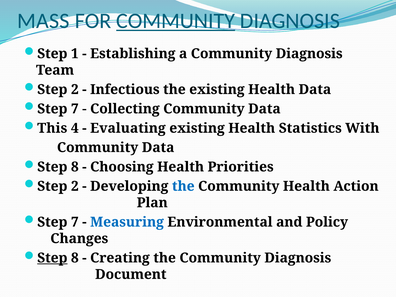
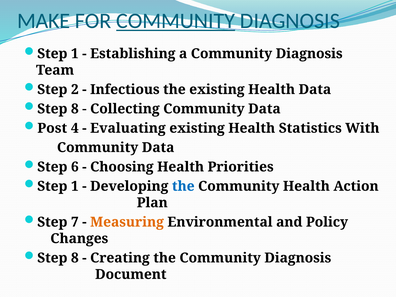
MASS: MASS -> MAKE (44, 21)
7: 7 -> 8 (75, 109)
This: This -> Post (52, 128)
8: 8 -> 6 (75, 167)
2: 2 -> 1 (75, 186)
Measuring colour: blue -> orange (127, 222)
Step underline: present -> none (52, 258)
